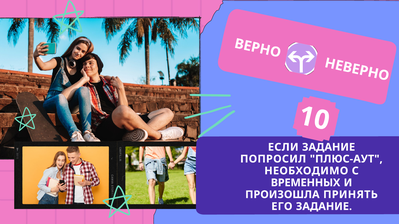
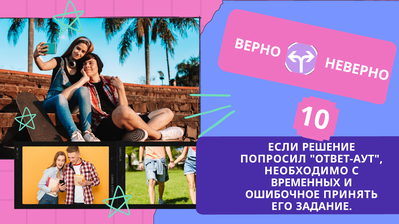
ЕСЛИ ЗАДАНИЕ: ЗАДАНИЕ -> РЕШЕНИЕ (329, 147)
ПЛЮС-АУТ: ПЛЮС-АУТ -> ОТВЕТ-АУТ (346, 159)
ПРОИЗОШЛА: ПРОИЗОШЛА -> ОШИБОЧНОЕ (282, 195)
